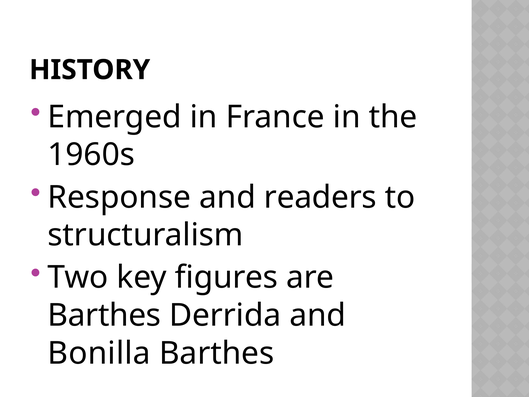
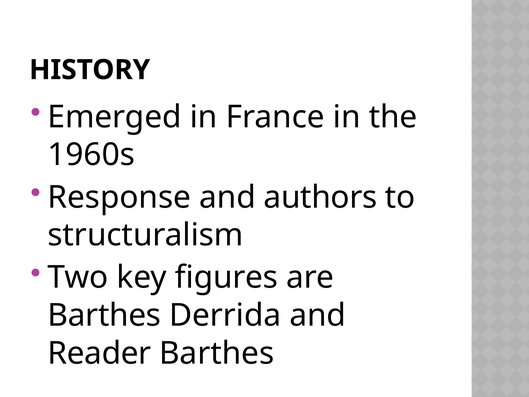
readers: readers -> authors (320, 197)
Bonilla: Bonilla -> Reader (99, 353)
